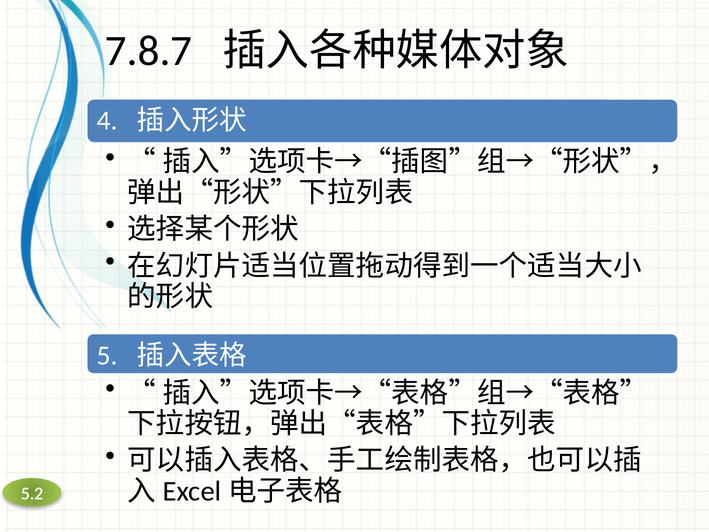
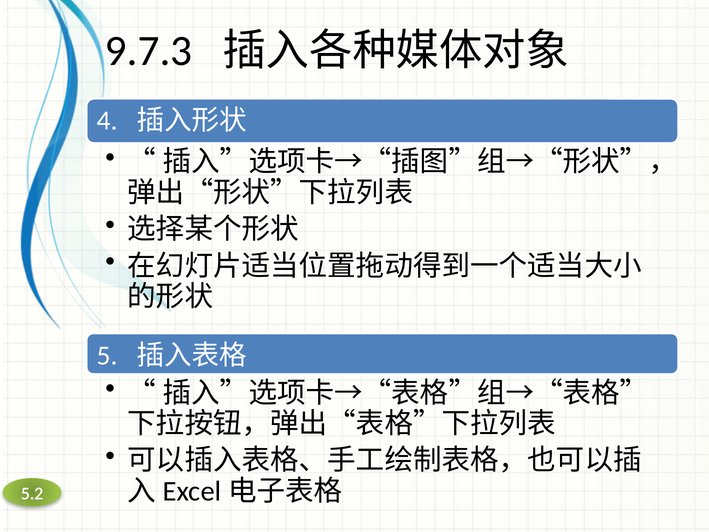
7.8.7: 7.8.7 -> 9.7.3 (149, 51)
